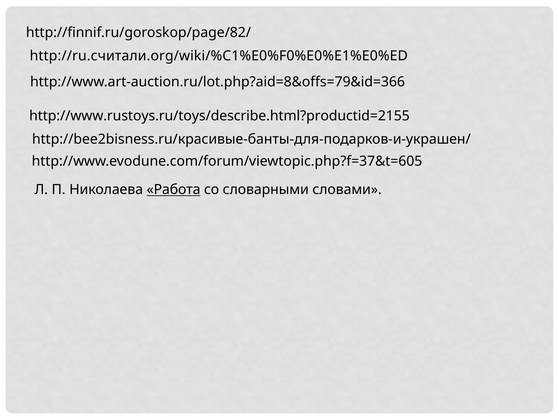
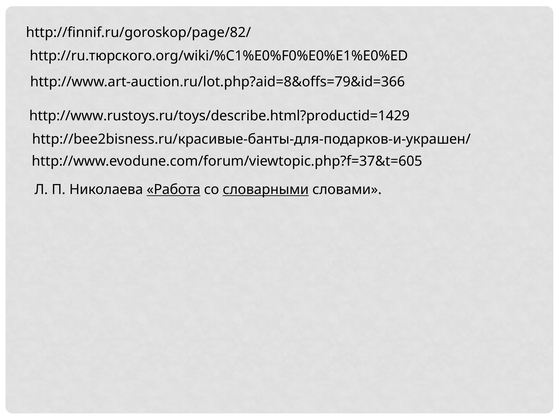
http://ru.считали.org/wiki/%C1%E0%F0%E0%E1%E0%ED: http://ru.считали.org/wiki/%C1%E0%F0%E0%E1%E0%ED -> http://ru.тюрского.org/wiki/%C1%E0%F0%E0%E1%E0%ED (219, 56)
http://www.rustoys.ru/toys/describe.html?productid=2155: http://www.rustoys.ru/toys/describe.html?productid=2155 -> http://www.rustoys.ru/toys/describe.html?productid=1429 (219, 116)
словарными underline: none -> present (266, 190)
